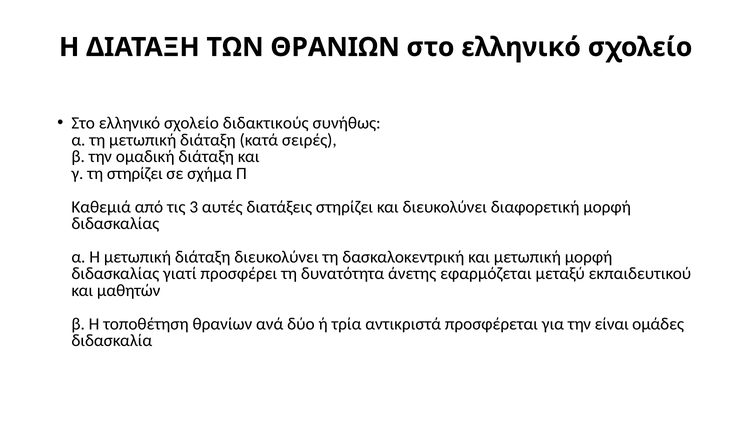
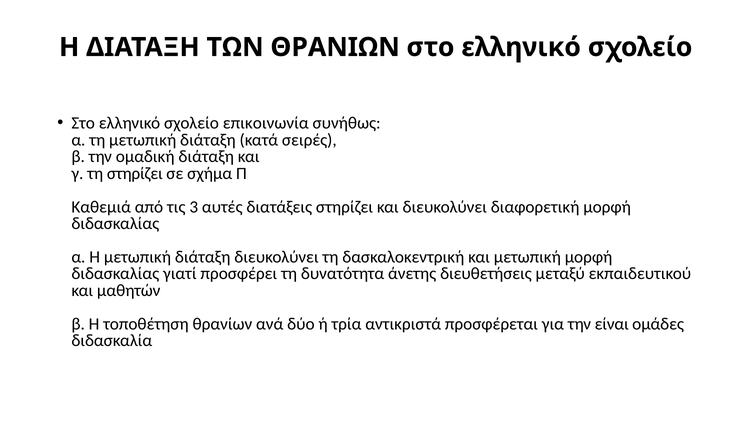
διδακτικούς: διδακτικούς -> επικοινωνία (266, 123)
εφαρμόζεται: εφαρμόζεται -> διευθετήσεις (486, 274)
